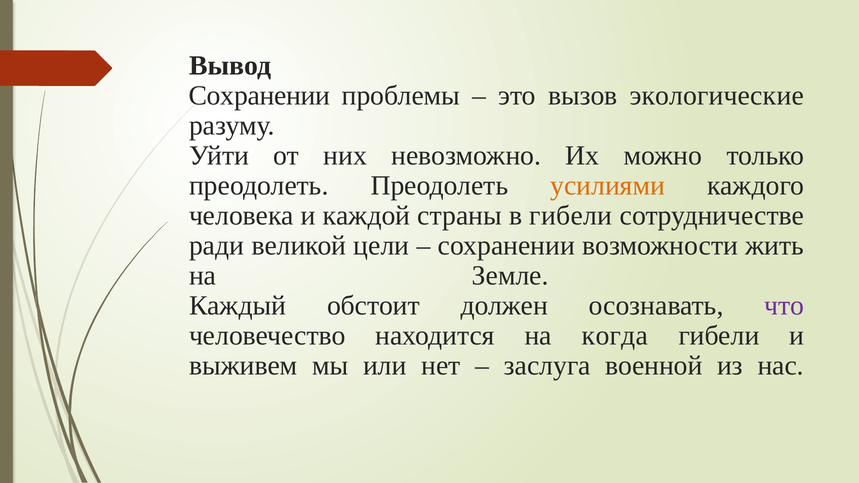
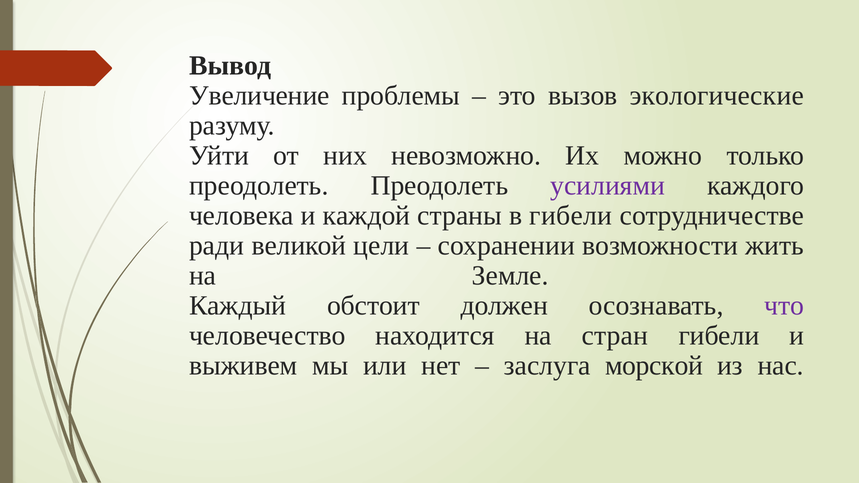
Сохранении: Сохранении -> Увеличение (259, 96)
усилиями colour: orange -> purple (608, 186)
когда: когда -> стран (615, 336)
военной: военной -> морской (654, 366)
